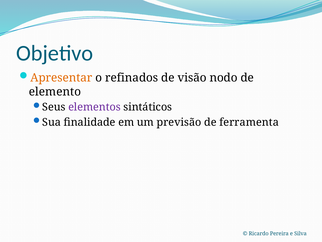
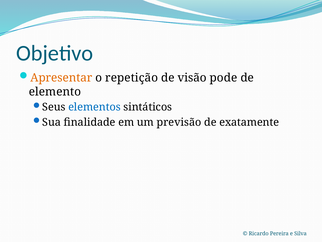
refinados: refinados -> repetição (132, 78)
nodo: nodo -> pode (224, 78)
elementos colour: purple -> blue (94, 107)
ferramenta: ferramenta -> exatamente (249, 122)
